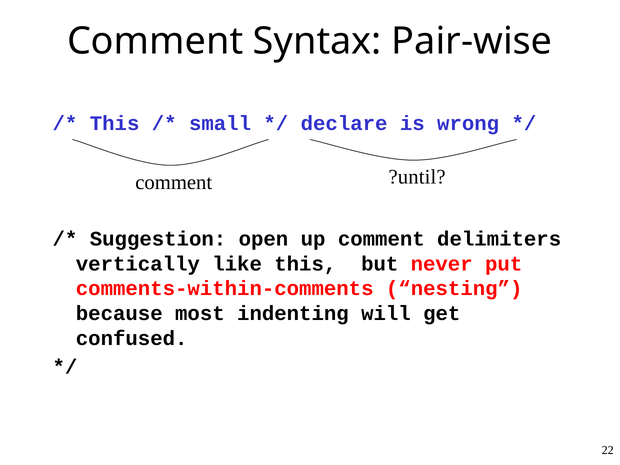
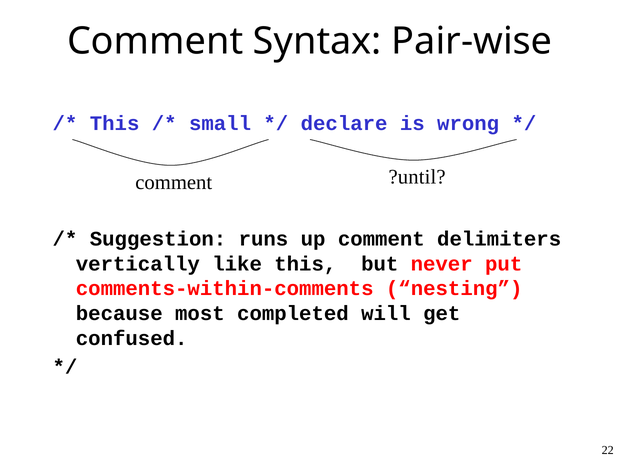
open: open -> runs (263, 239)
indenting: indenting -> completed (293, 313)
